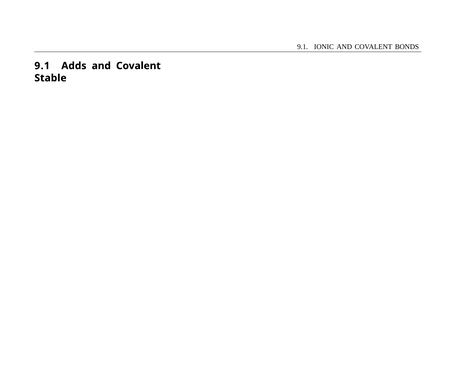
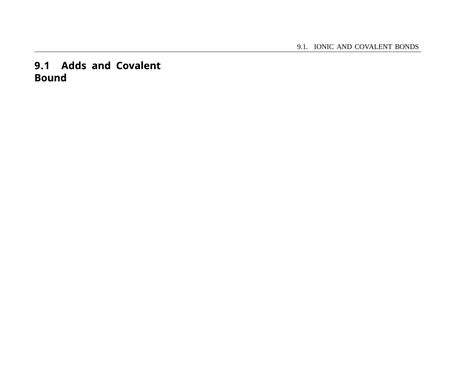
Stable: Stable -> Bound (51, 78)
